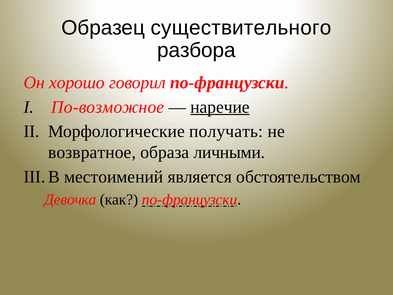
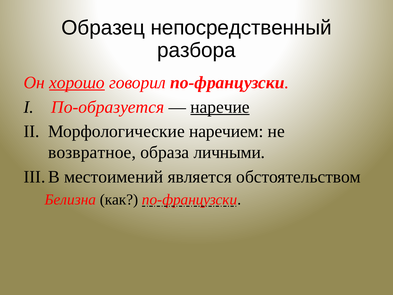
существительного: существительного -> непосредственный (241, 28)
хорошо underline: none -> present (77, 82)
По-возможное: По-возможное -> По-образуется (108, 107)
получать: получать -> наречием (226, 131)
Девочка: Девочка -> Белизна (70, 199)
